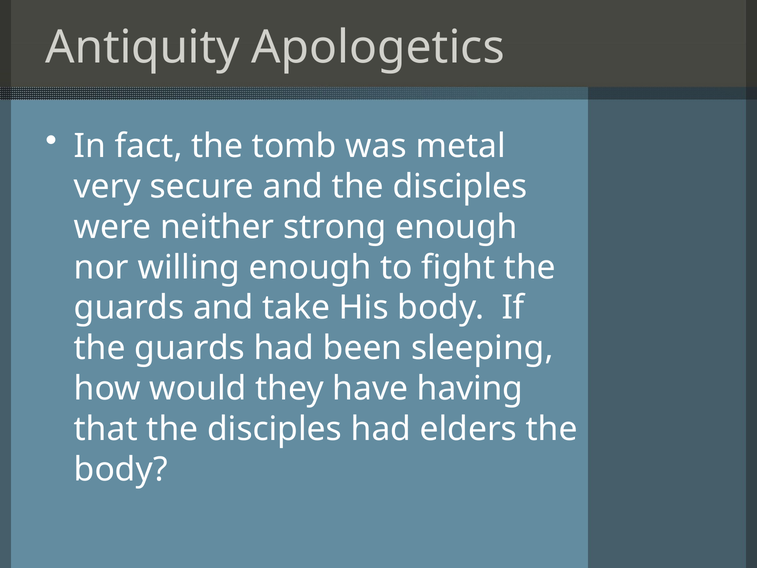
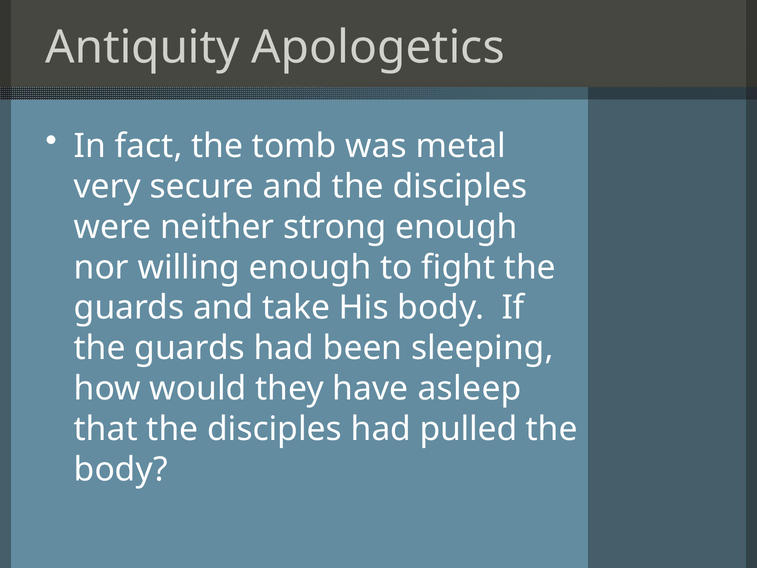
having: having -> asleep (470, 388)
elders: elders -> pulled (469, 429)
